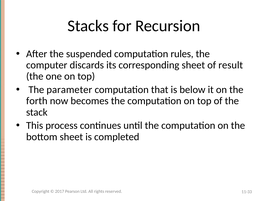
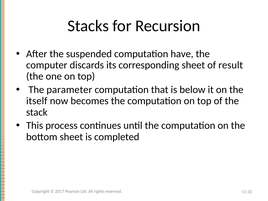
rules: rules -> have (182, 54)
forth: forth -> itself (37, 101)
